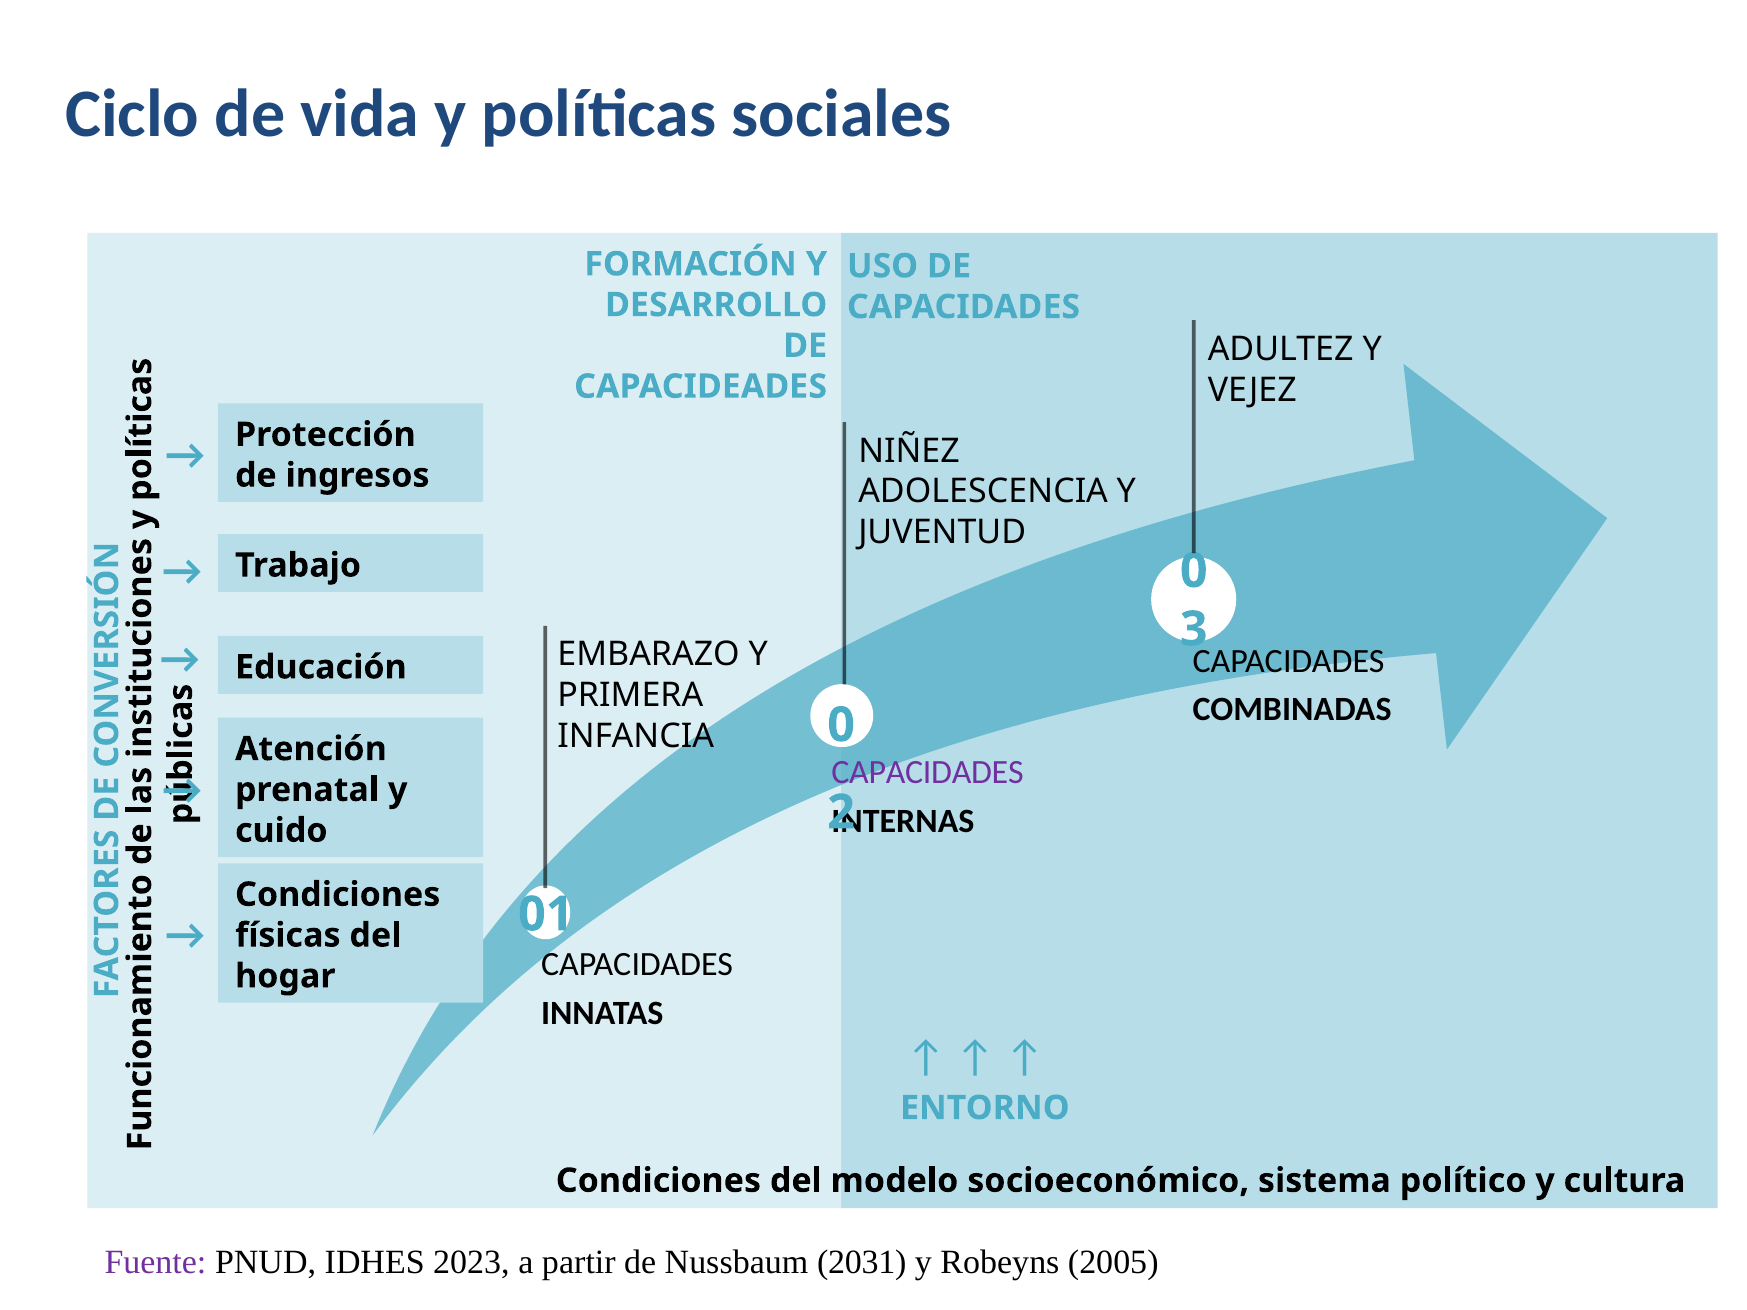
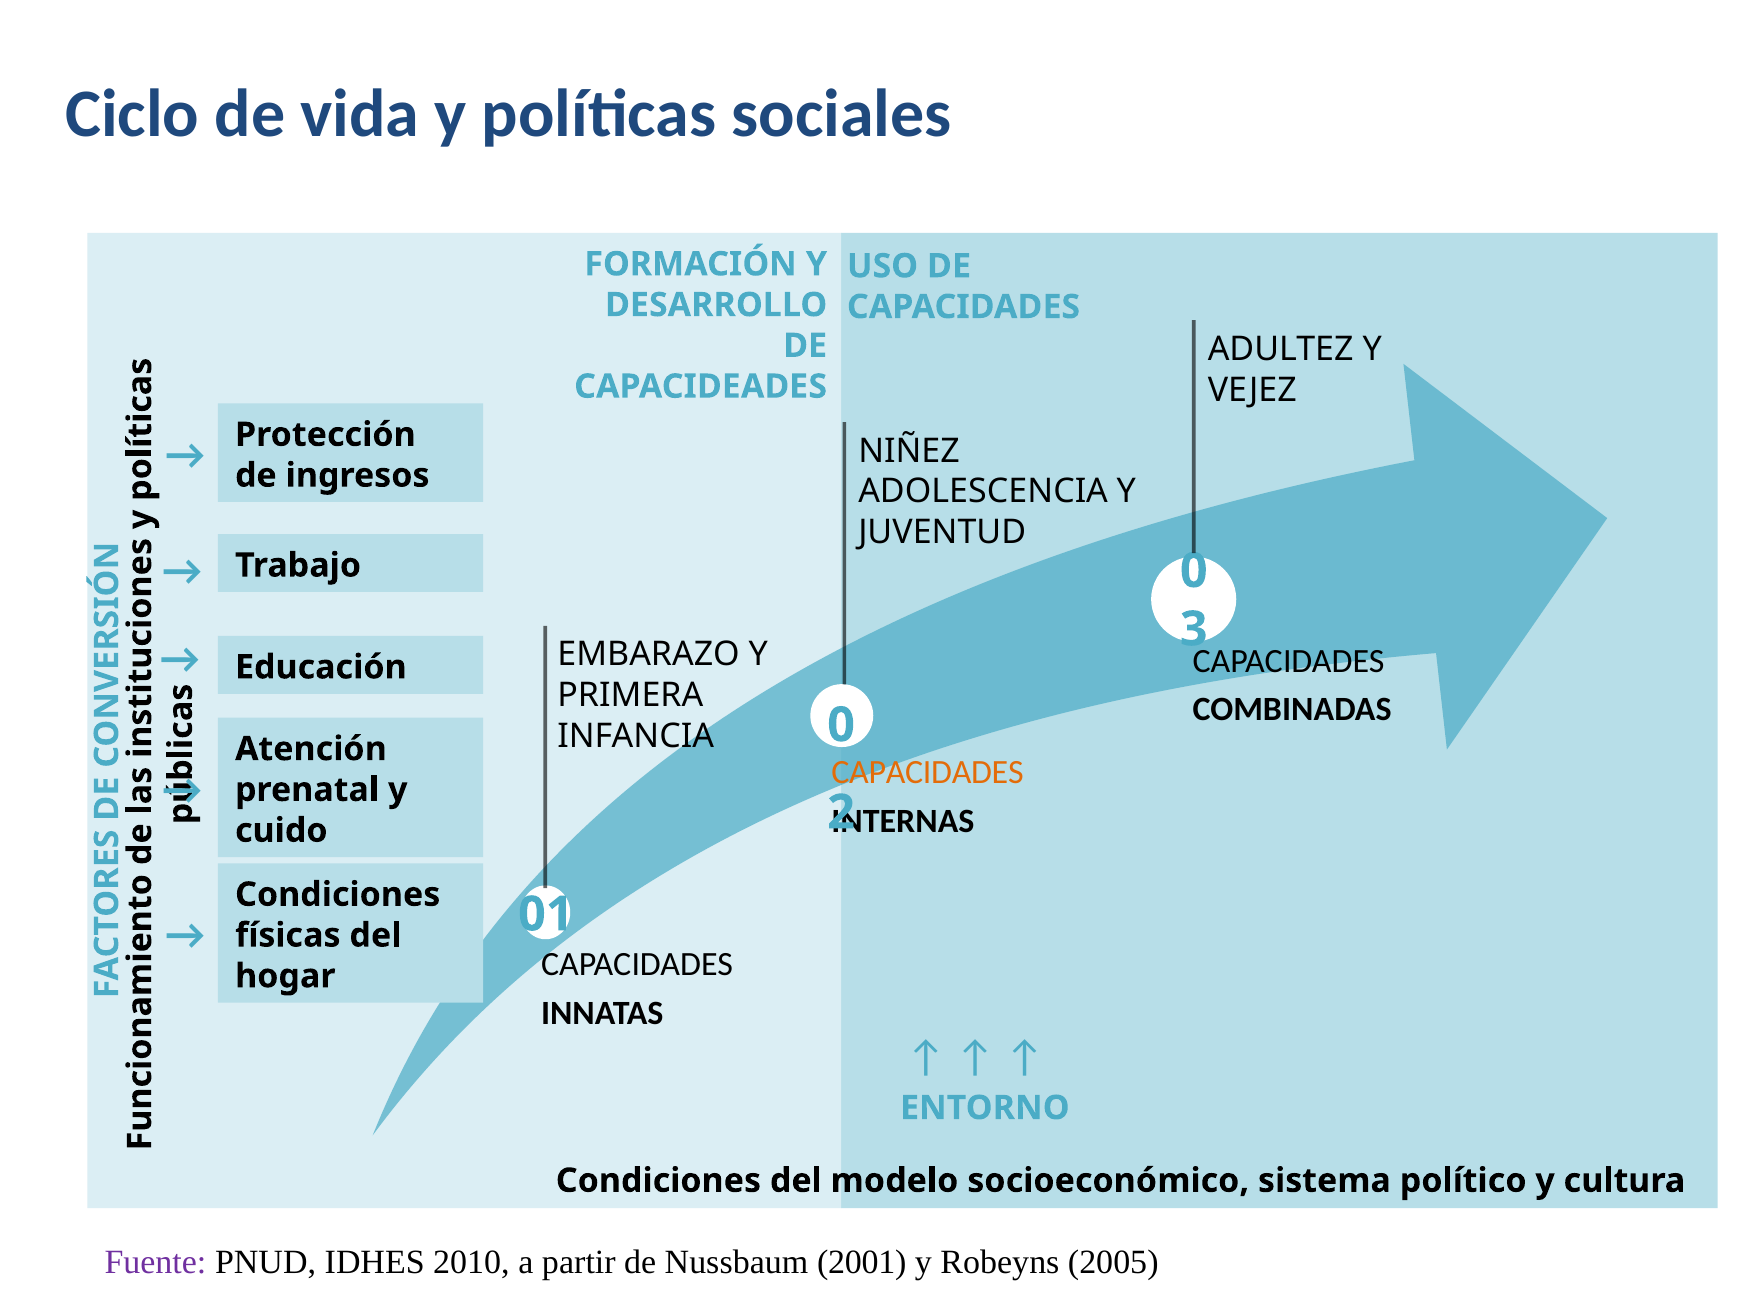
CAPACIDADES colour: purple -> orange (928, 773)
2023: 2023 -> 2010 (471, 1263)
2031: 2031 -> 2001 (862, 1263)
